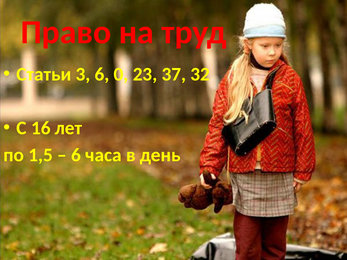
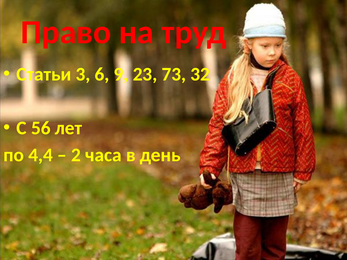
0: 0 -> 9 (121, 74)
37: 37 -> 73 (174, 74)
16: 16 -> 56 (41, 128)
1,5: 1,5 -> 4,4 (41, 155)
6: 6 -> 2 (76, 155)
